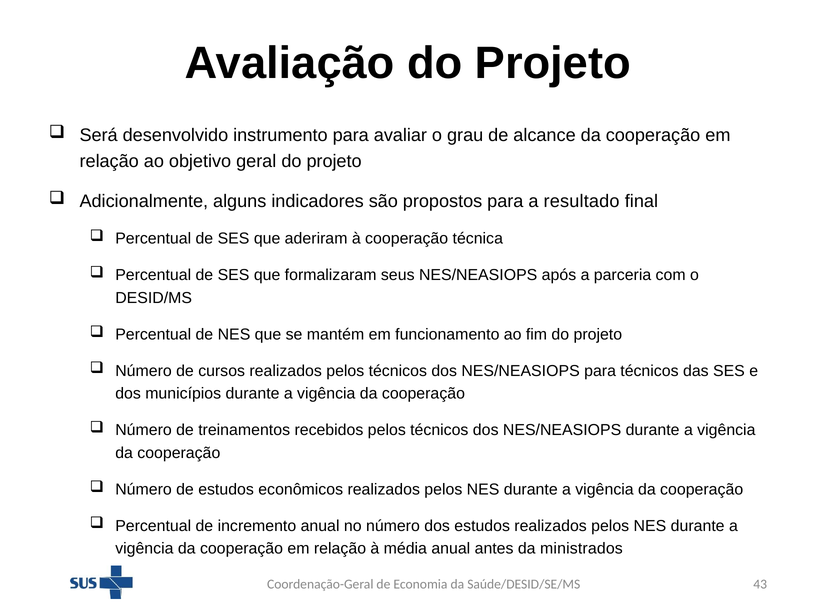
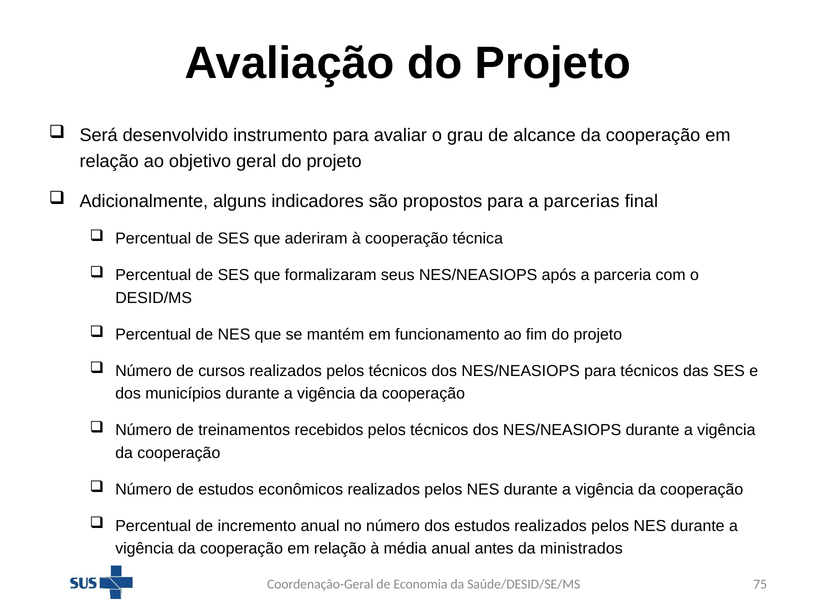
resultado: resultado -> parcerias (582, 201)
43: 43 -> 75 (760, 584)
